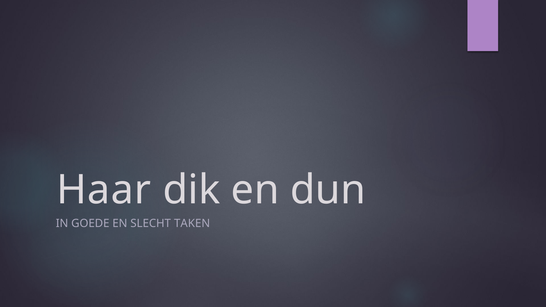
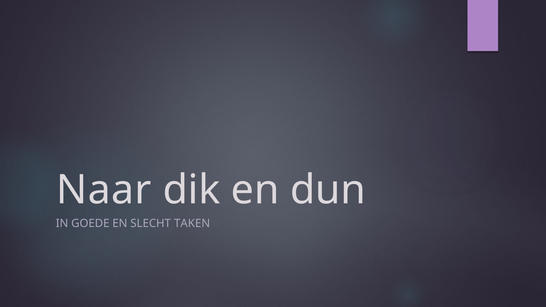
Haar: Haar -> Naar (104, 190)
